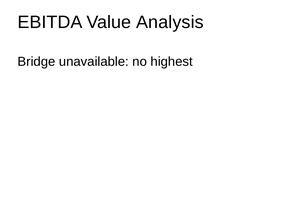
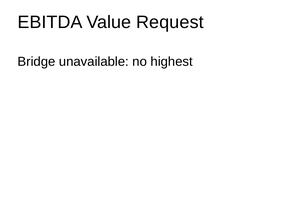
Analysis: Analysis -> Request (170, 22)
